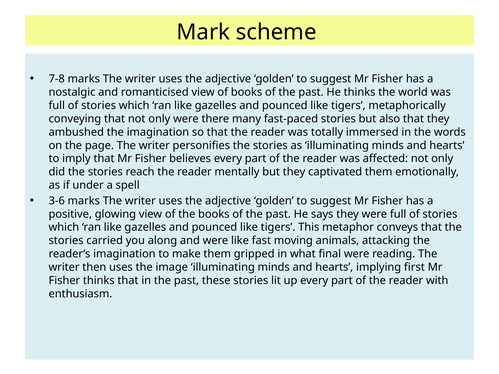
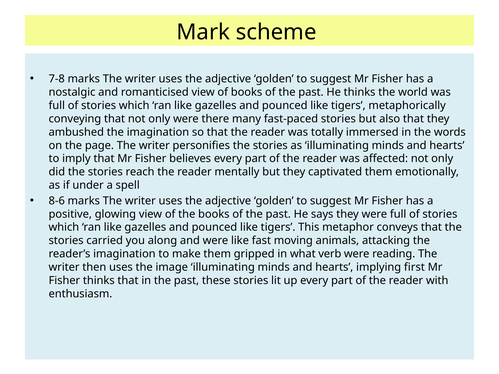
3-6: 3-6 -> 8-6 (57, 201)
final: final -> verb (330, 254)
